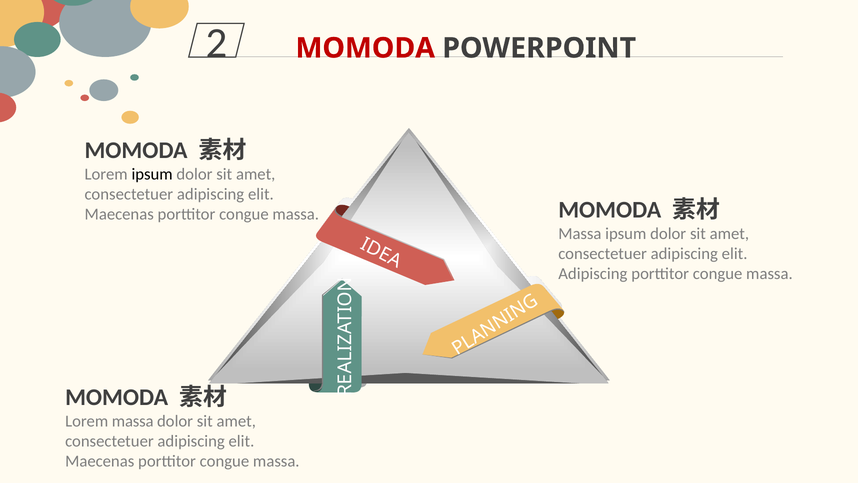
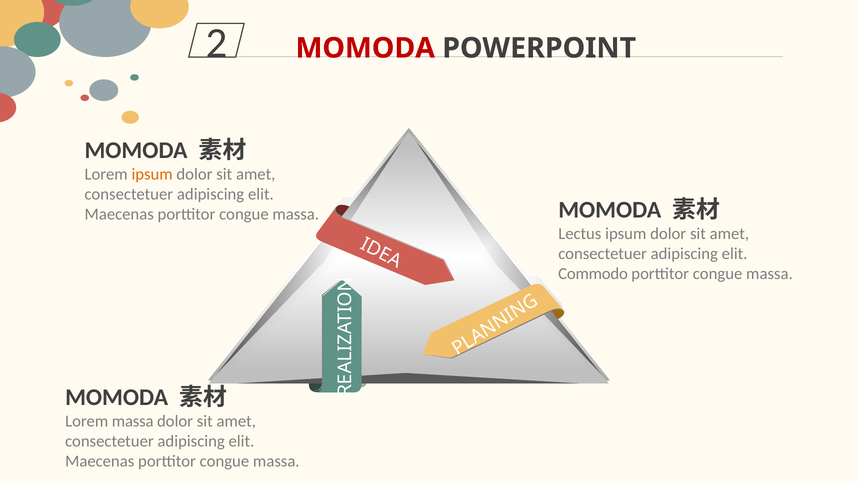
ipsum colour: black -> orange (152, 174)
Massa: Massa -> Lectus (580, 234)
Adipiscing: Adipiscing -> Commodo (593, 274)
